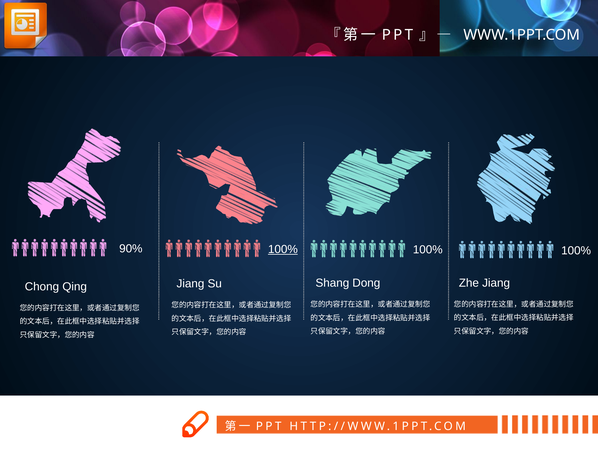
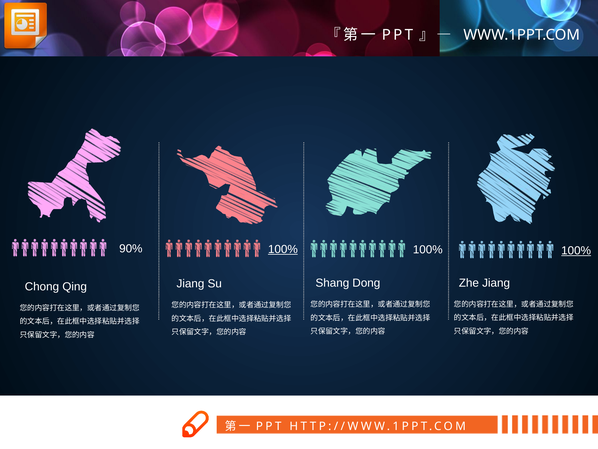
100% underline: none -> present (576, 250)
